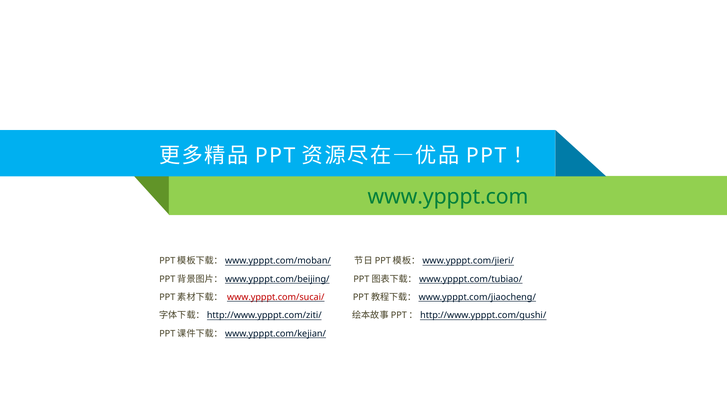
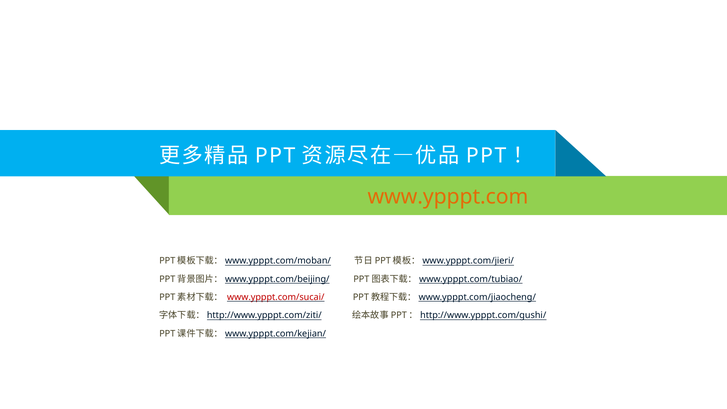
www.ypppt.com colour: green -> orange (448, 197)
